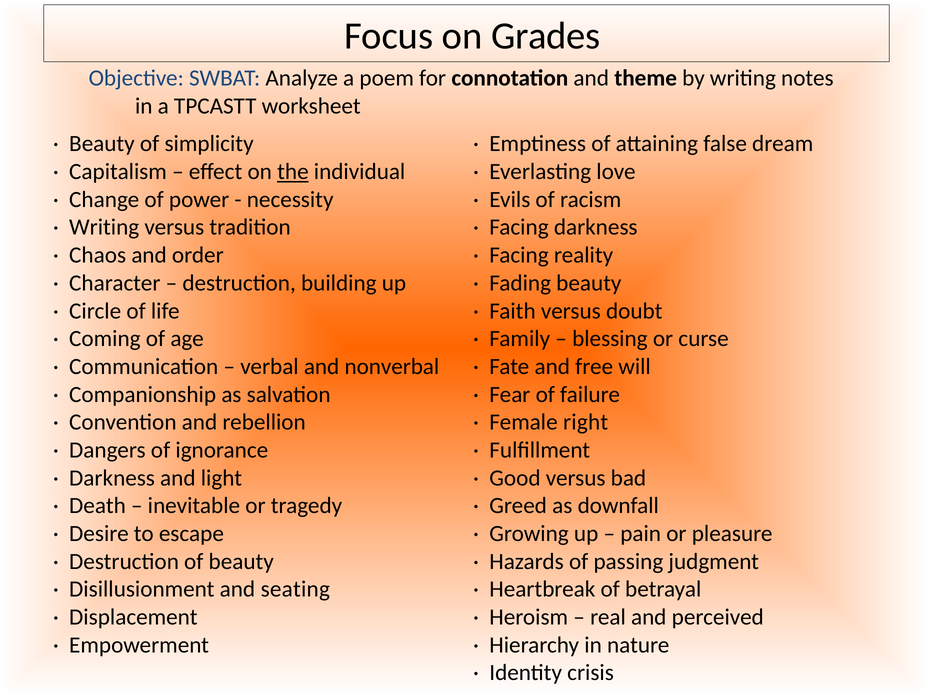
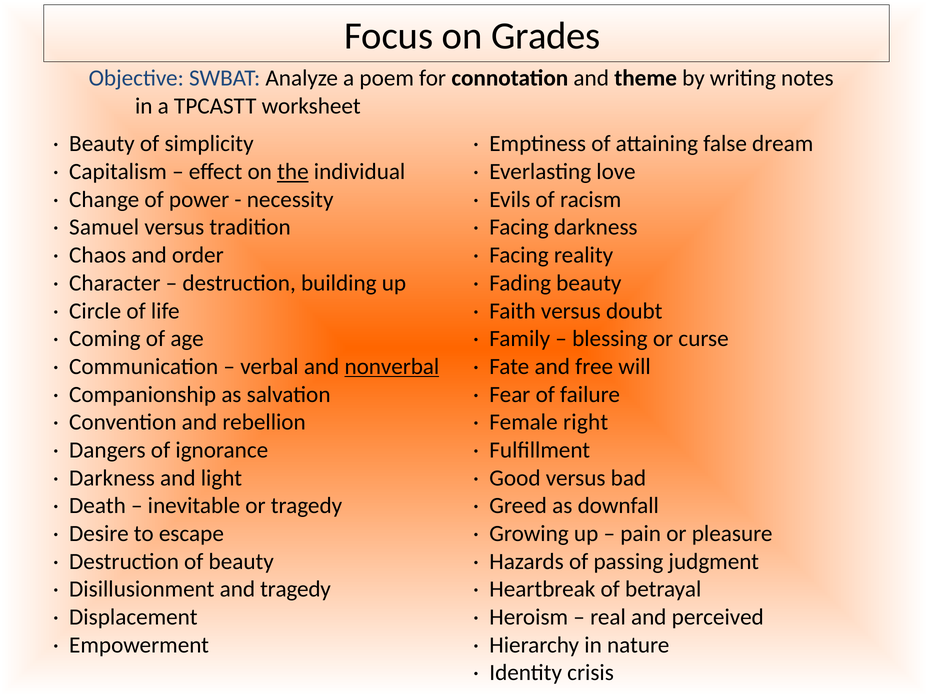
Writing: Writing -> Samuel (104, 227)
nonverbal underline: none -> present (392, 367)
and seating: seating -> tragedy (296, 589)
